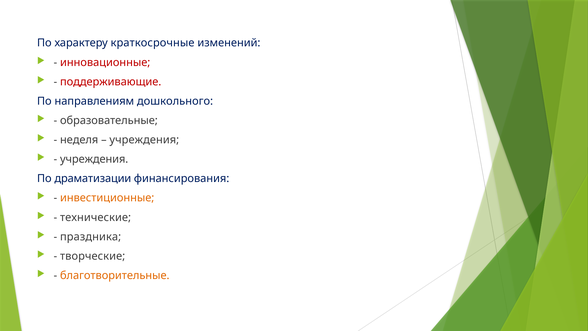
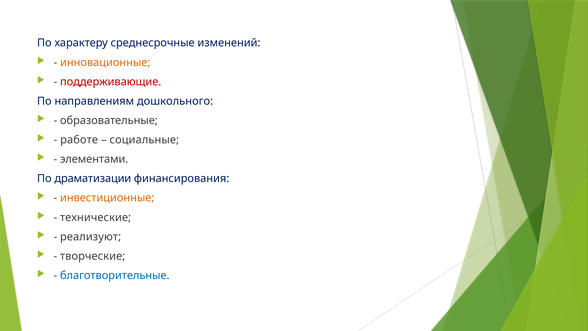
краткосрочные: краткосрочные -> среднесрочные (153, 43)
инновационные colour: red -> orange (105, 62)
неделя: неделя -> работе (79, 140)
учреждения: учреждения -> социальные (144, 140)
учреждения: учреждения -> элементами (94, 159)
праздника: праздника -> реализуют (91, 237)
благотворительные colour: orange -> blue (115, 275)
